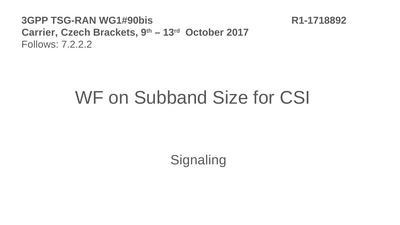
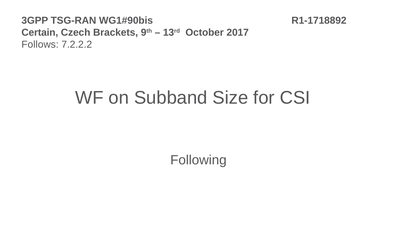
Carrier: Carrier -> Certain (40, 33)
Signaling: Signaling -> Following (198, 160)
